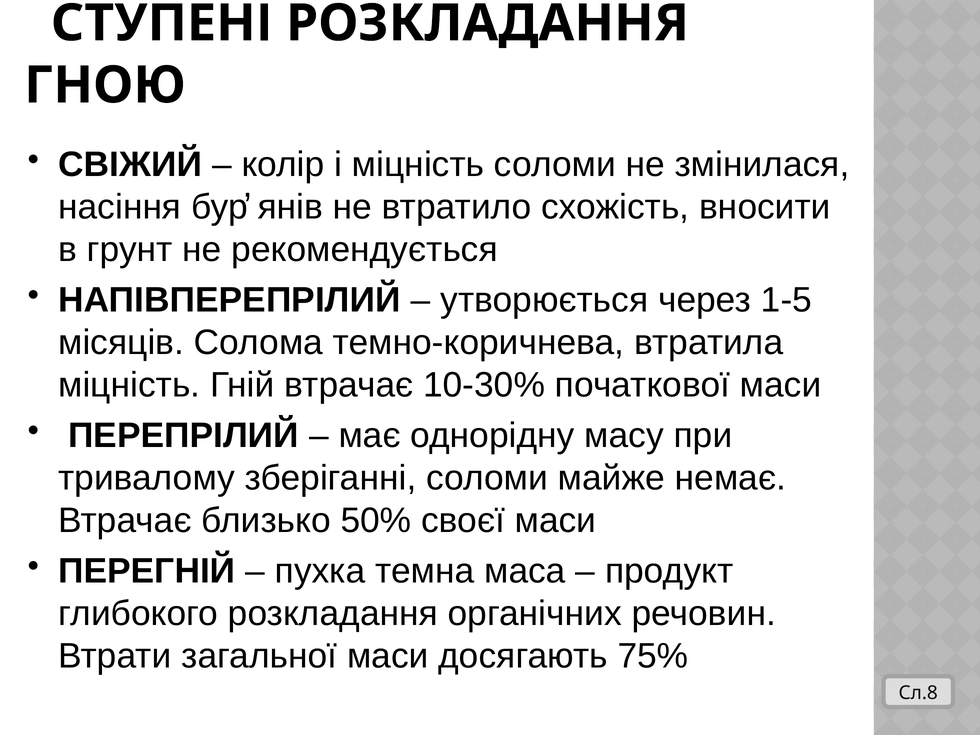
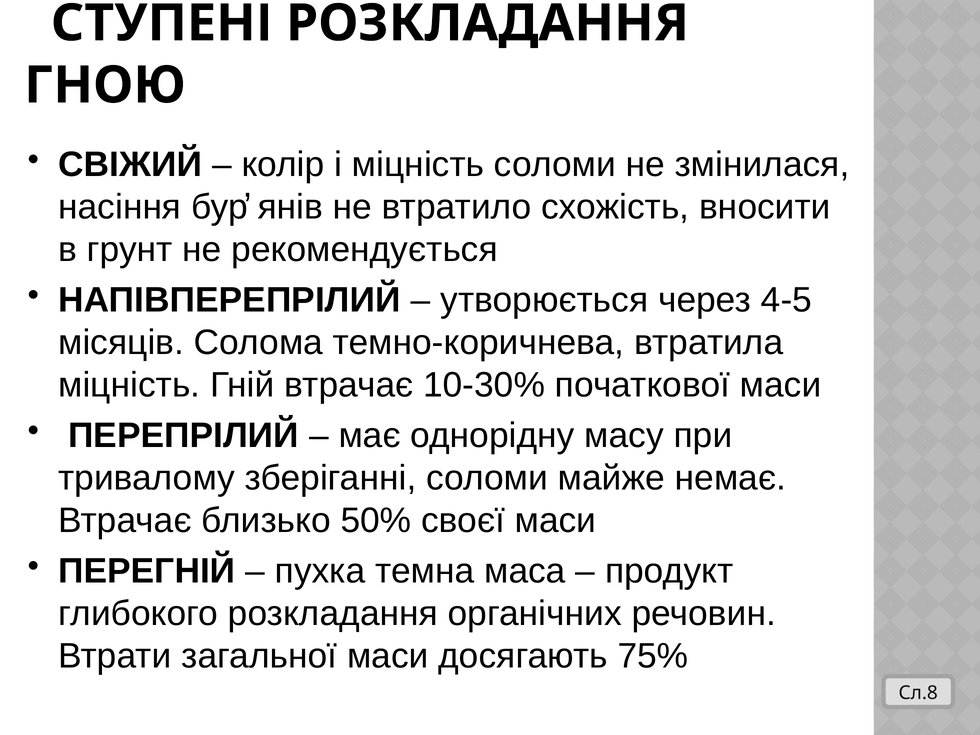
1-5: 1-5 -> 4-5 (786, 300)
